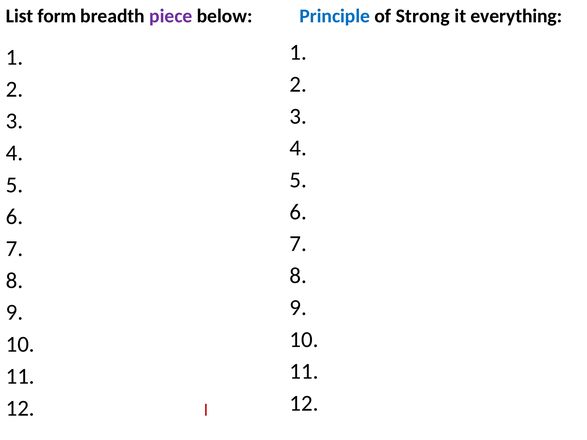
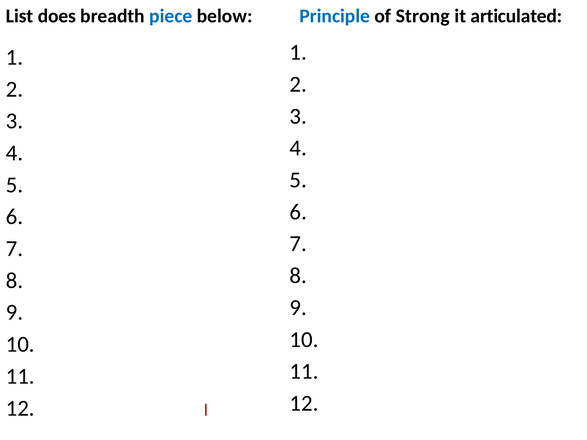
form: form -> does (57, 16)
piece colour: purple -> blue (171, 16)
everything: everything -> articulated (516, 16)
